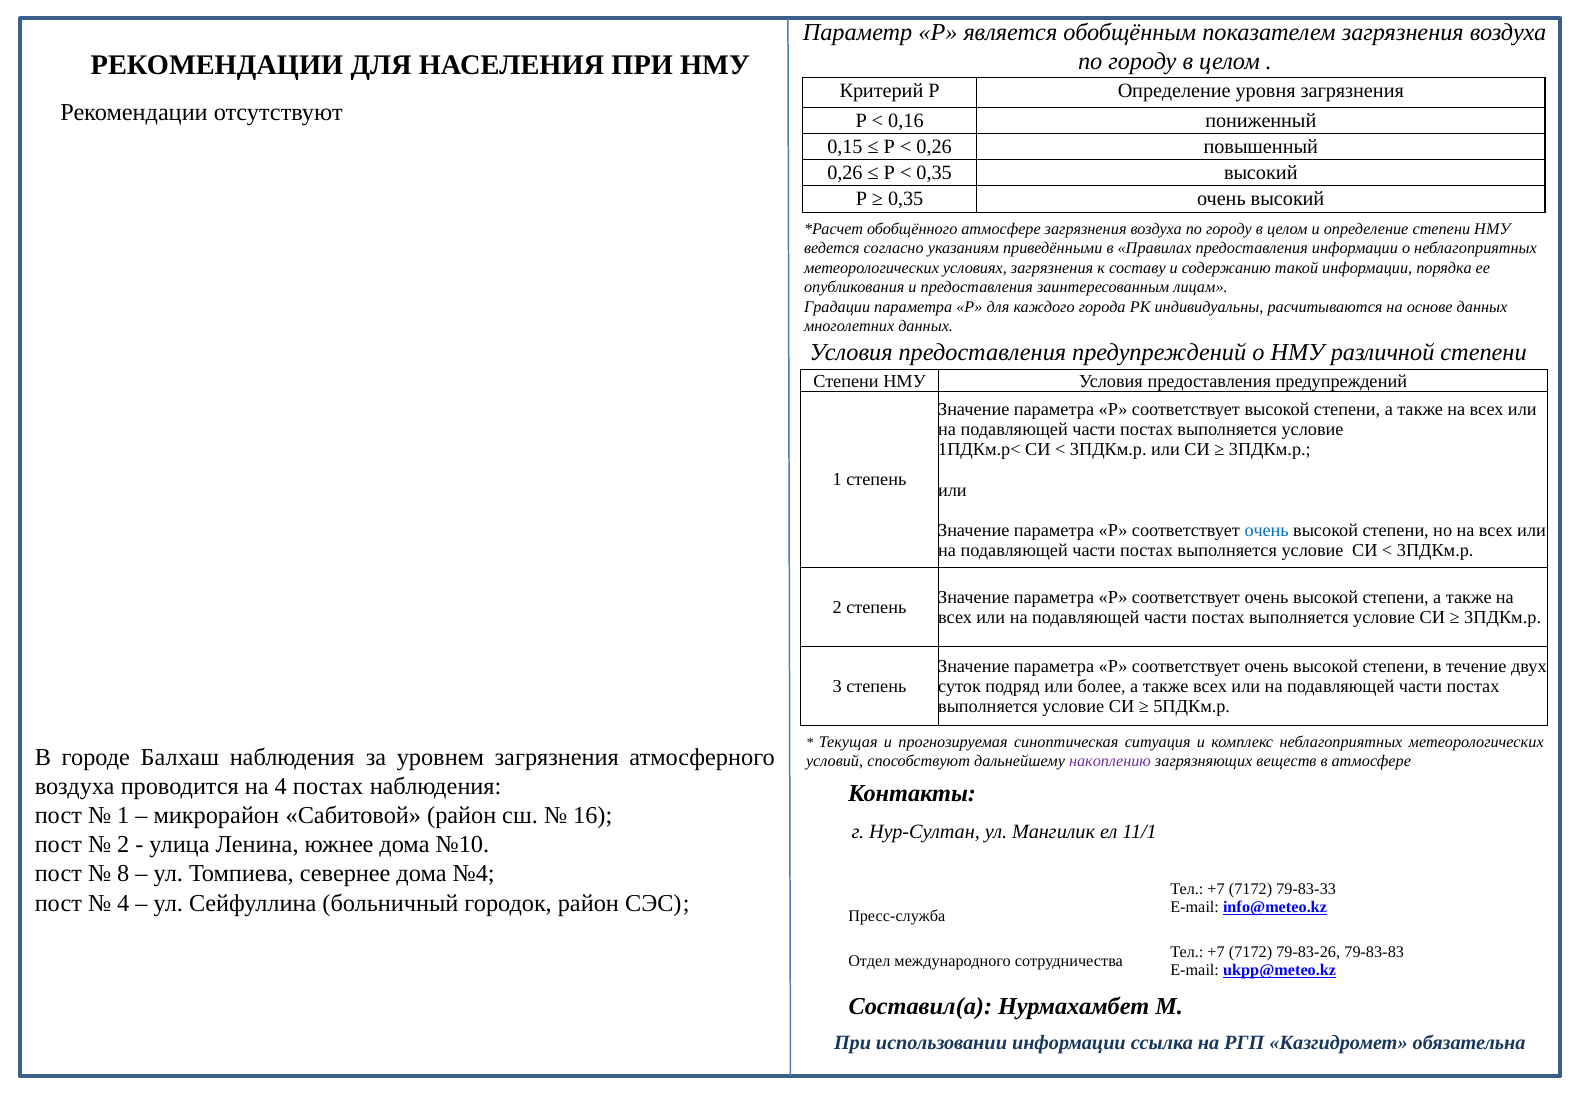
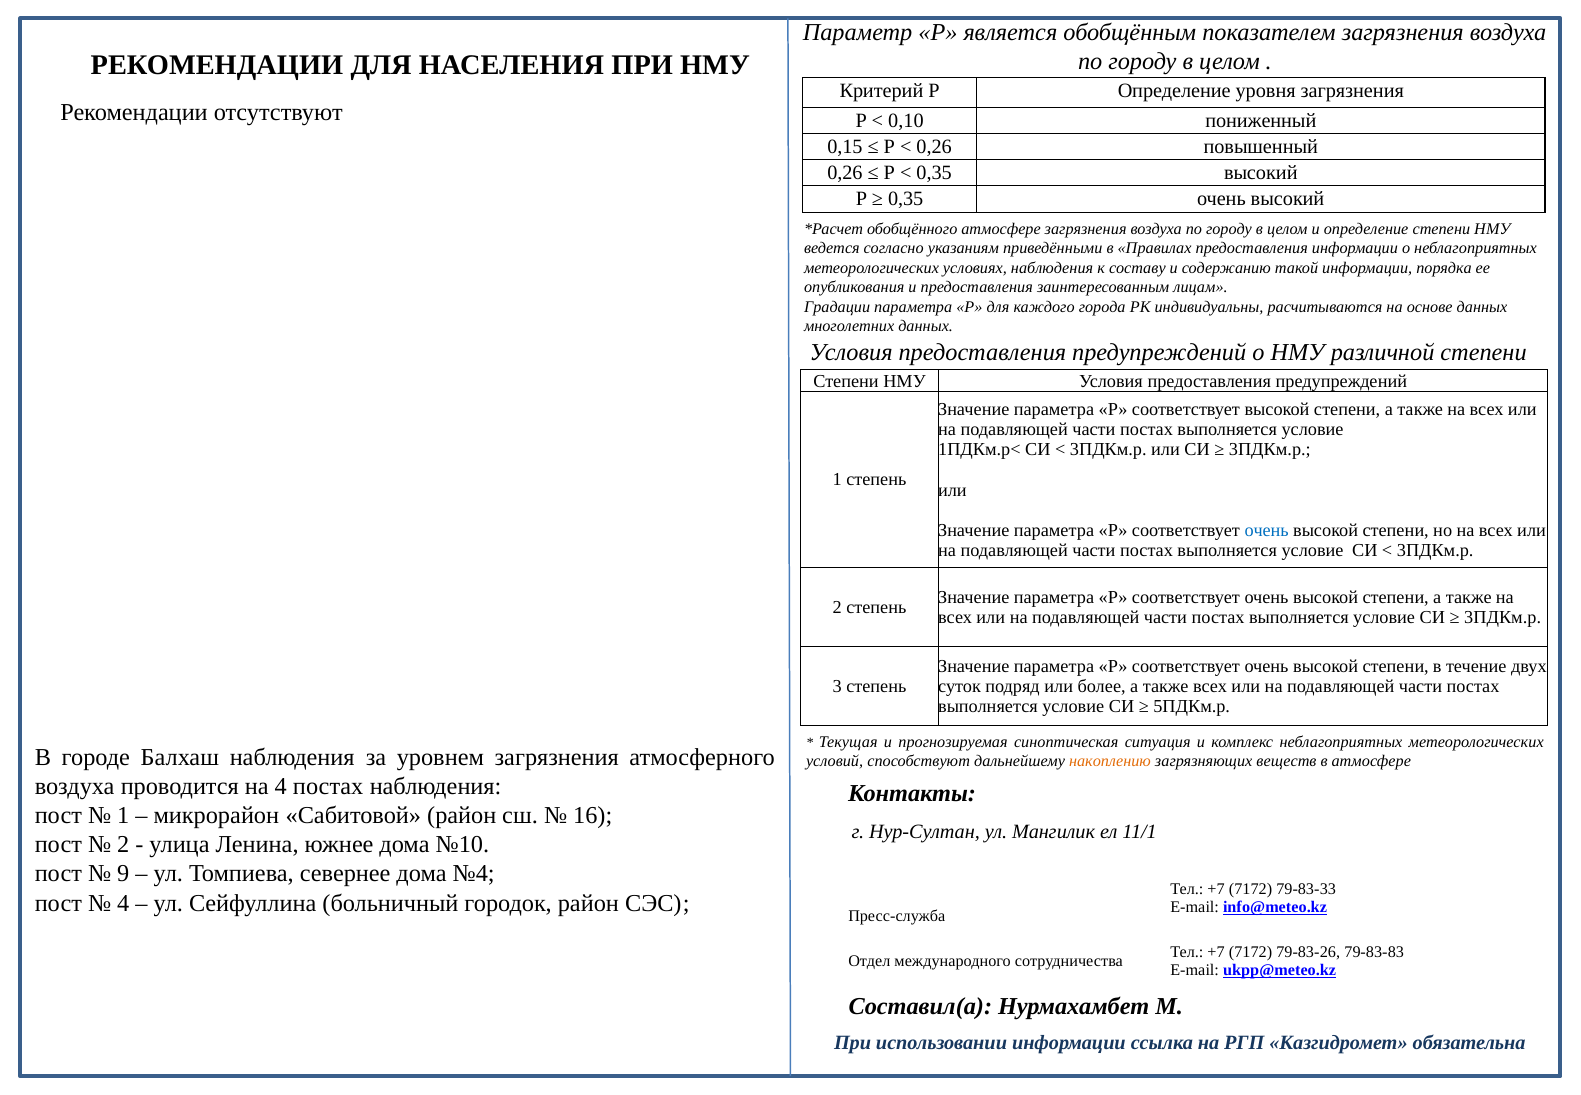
0,16: 0,16 -> 0,10 (906, 120)
условиях загрязнения: загрязнения -> наблюдения (1052, 268)
накоплению colour: purple -> orange (1110, 761)
8: 8 -> 9 (123, 874)
